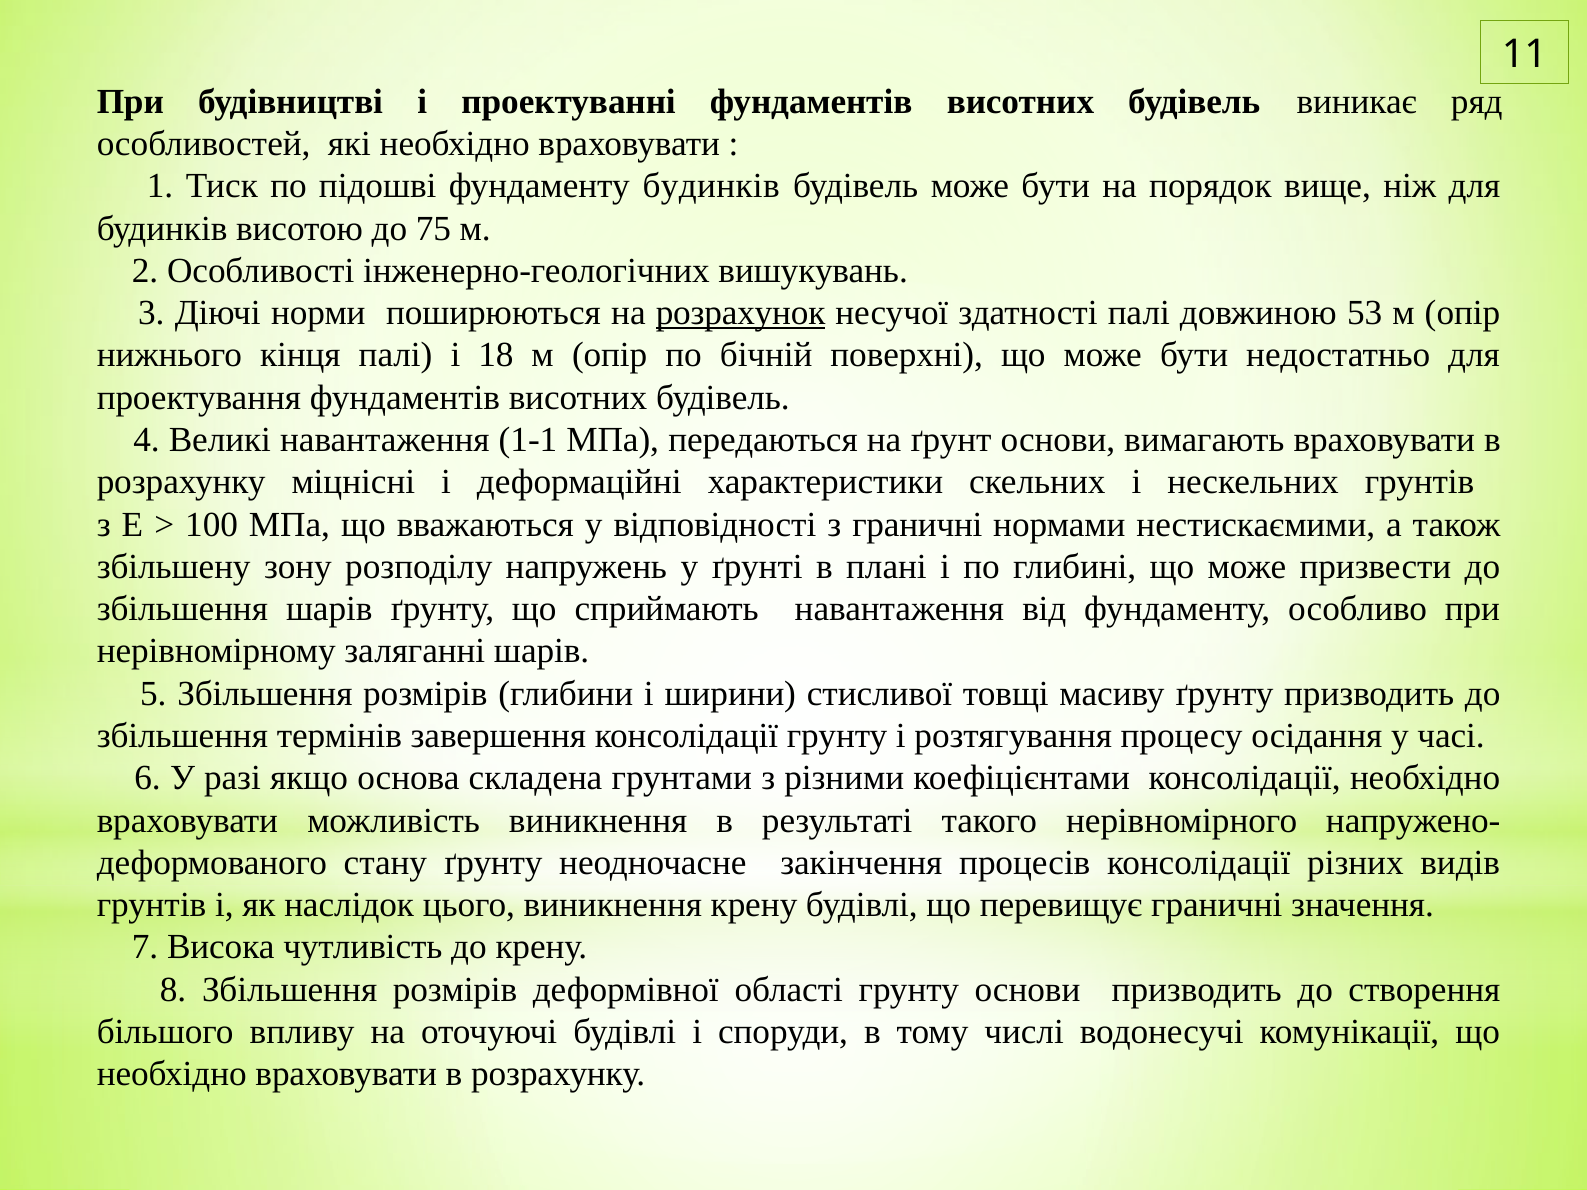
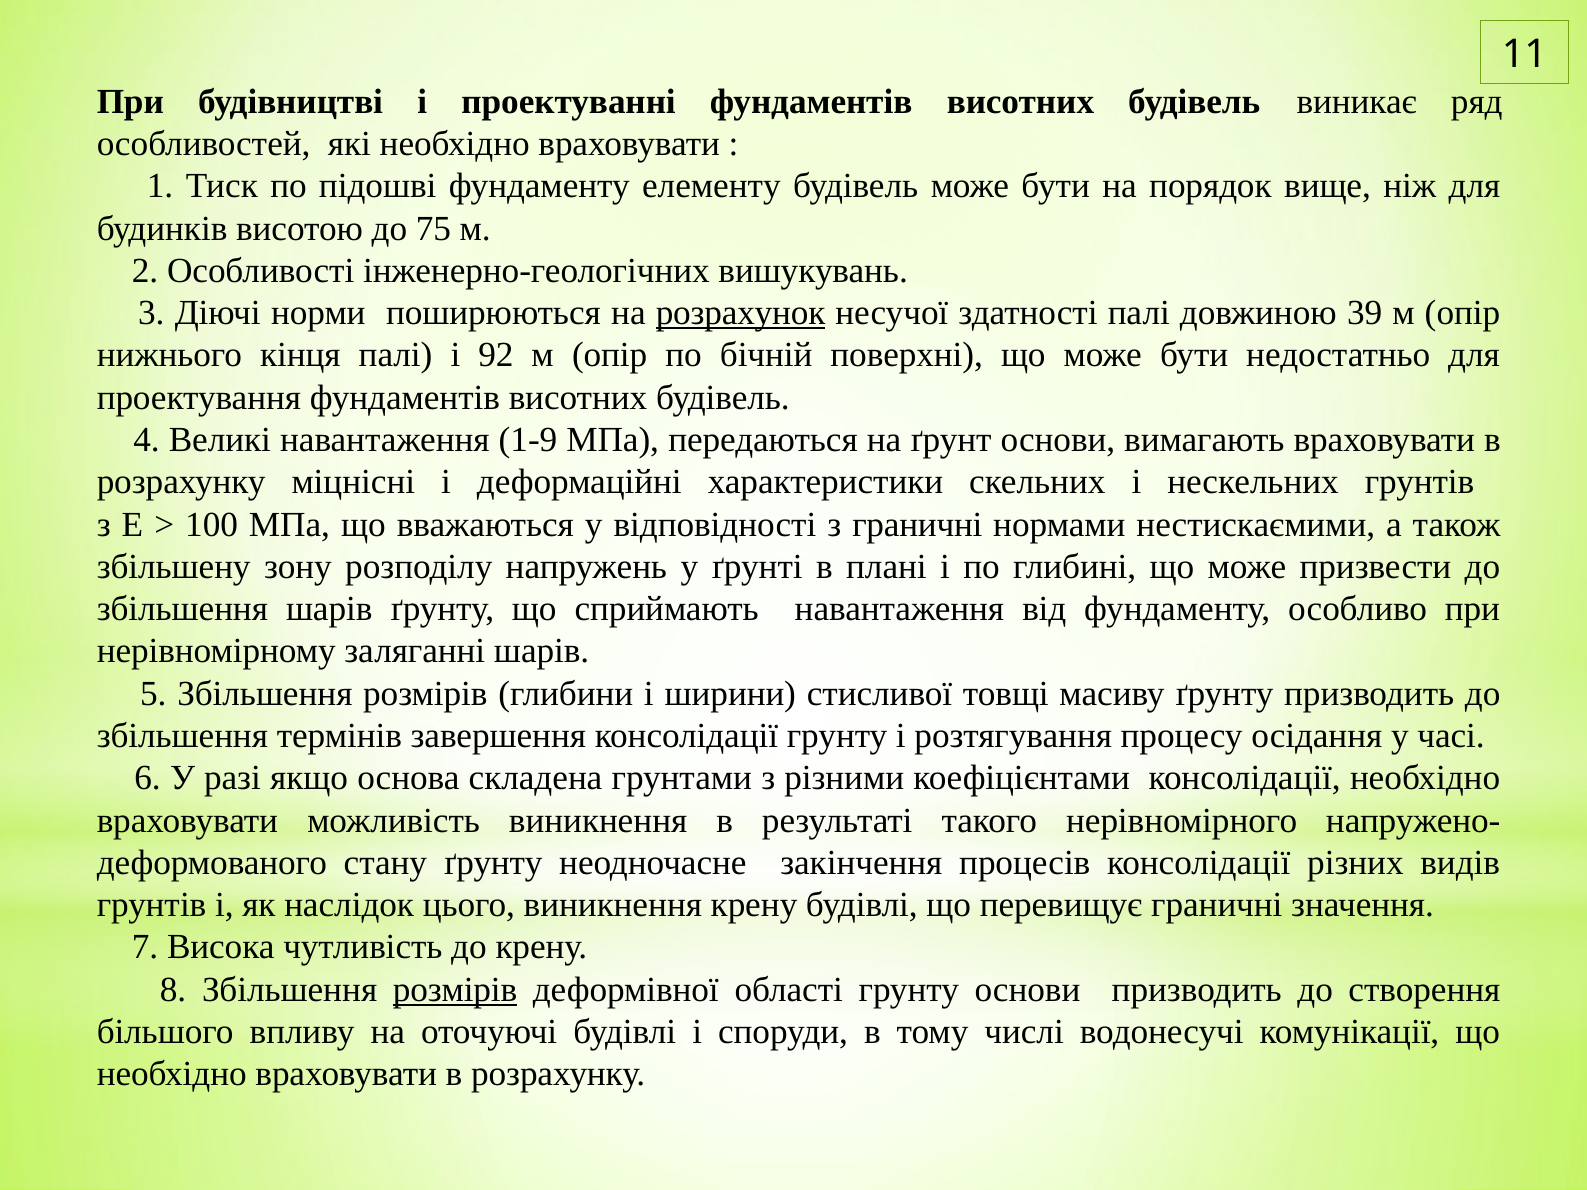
фундаменту будинків: будинків -> елементу (711, 186)
53: 53 -> 39 (1365, 313)
18: 18 -> 92 (496, 355)
1-1: 1-1 -> 1-9 (528, 440)
розмірів underline: none -> present (455, 990)
